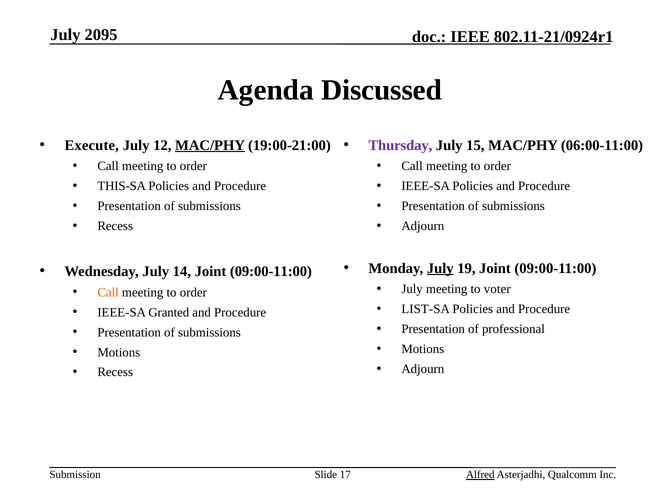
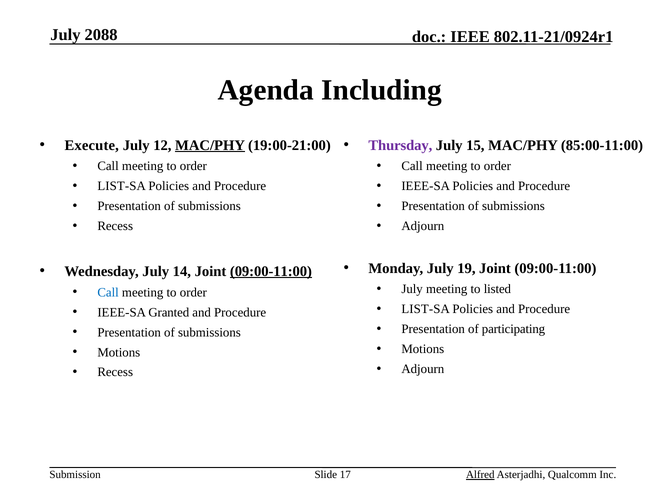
2095: 2095 -> 2088 (101, 35)
Discussed: Discussed -> Including (382, 90)
06:00-11:00: 06:00-11:00 -> 85:00-11:00 (602, 145)
THIS-SA: THIS-SA -> LIST-SA (122, 186)
July underline: present -> none (440, 268)
09:00-11:00 underline: none -> present (271, 271)
voter: voter -> listed (497, 289)
Call colour: orange -> blue (108, 292)
professional: professional -> participating (513, 329)
